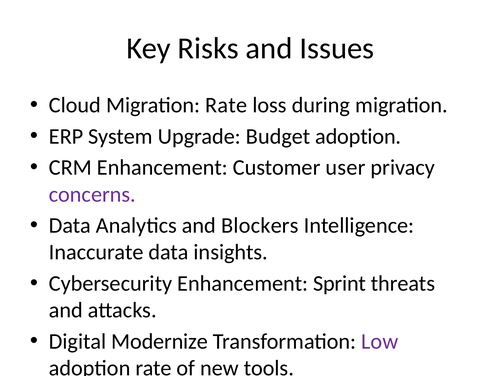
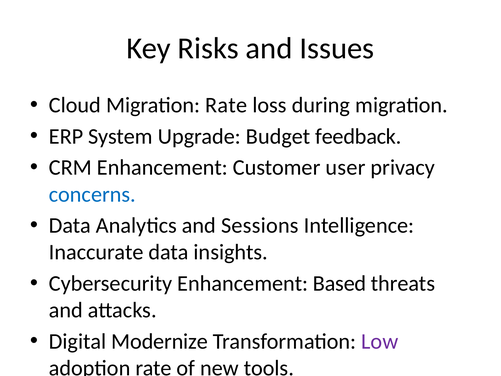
Budget adoption: adoption -> feedback (358, 136)
concerns colour: purple -> blue (92, 194)
Blockers: Blockers -> Sessions (260, 225)
Sprint: Sprint -> Based (340, 283)
